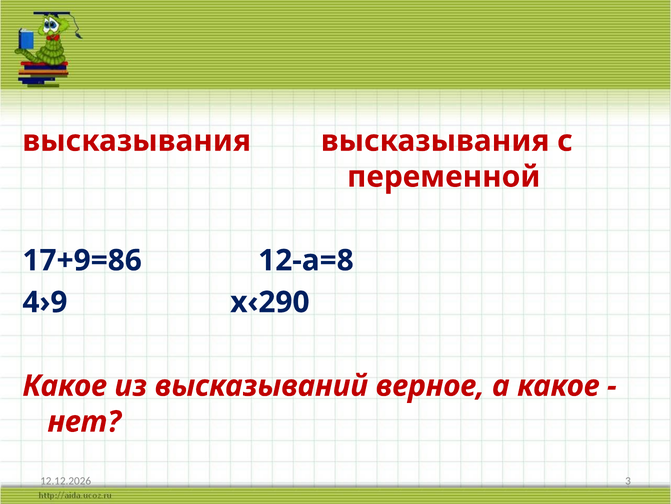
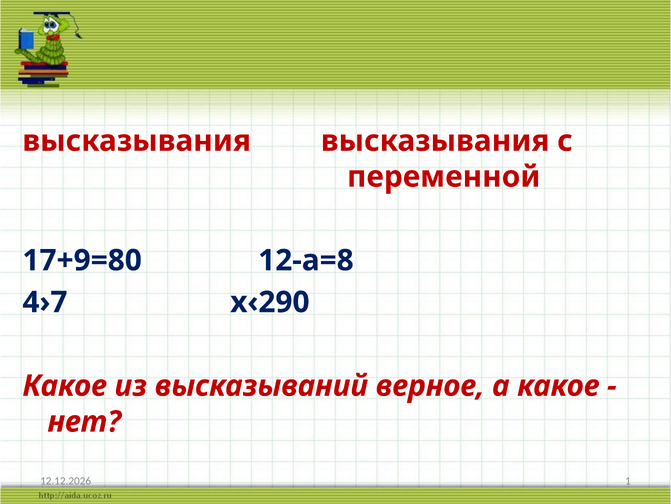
17+9=86: 17+9=86 -> 17+9=80 (82, 260)
4›9: 4›9 -> 4›7 (45, 302)
3: 3 -> 1 (628, 480)
